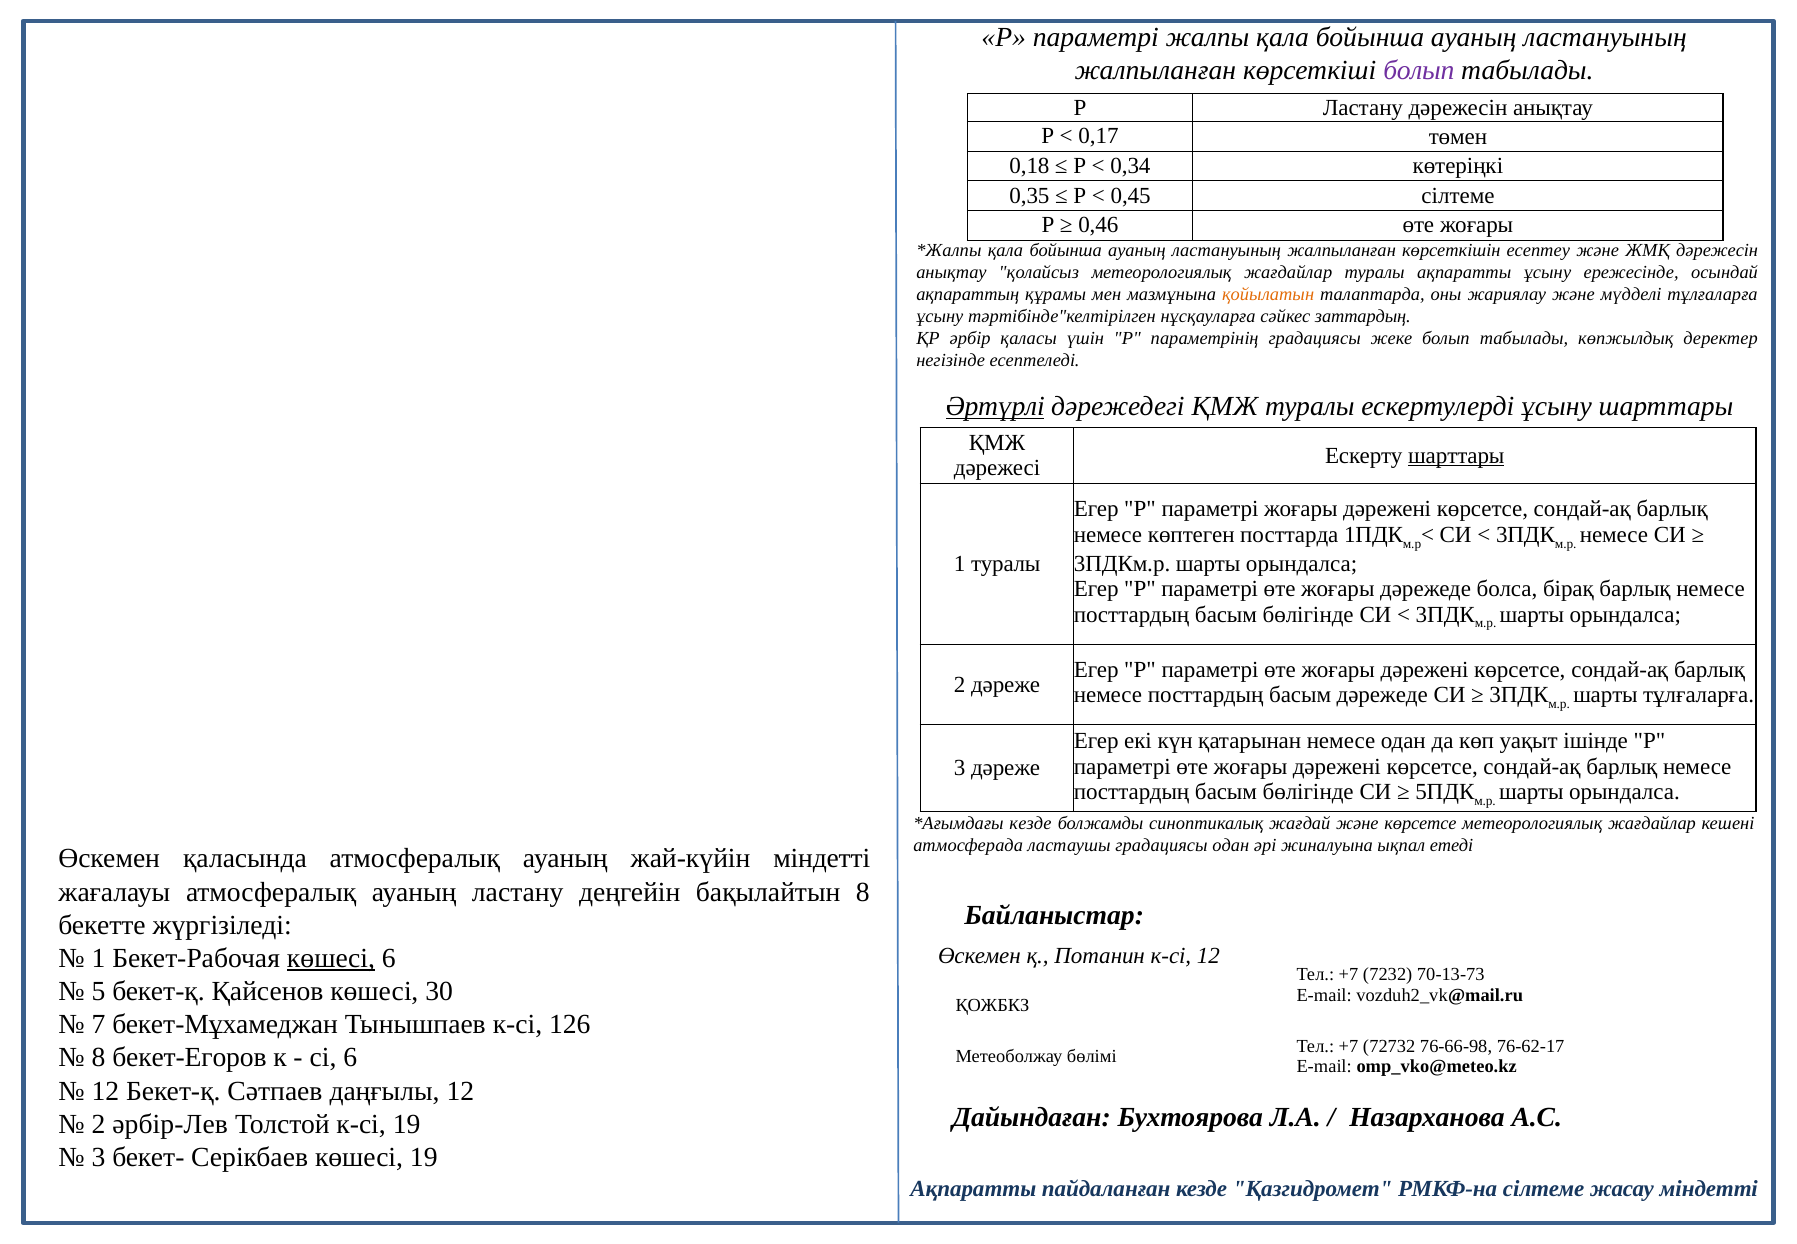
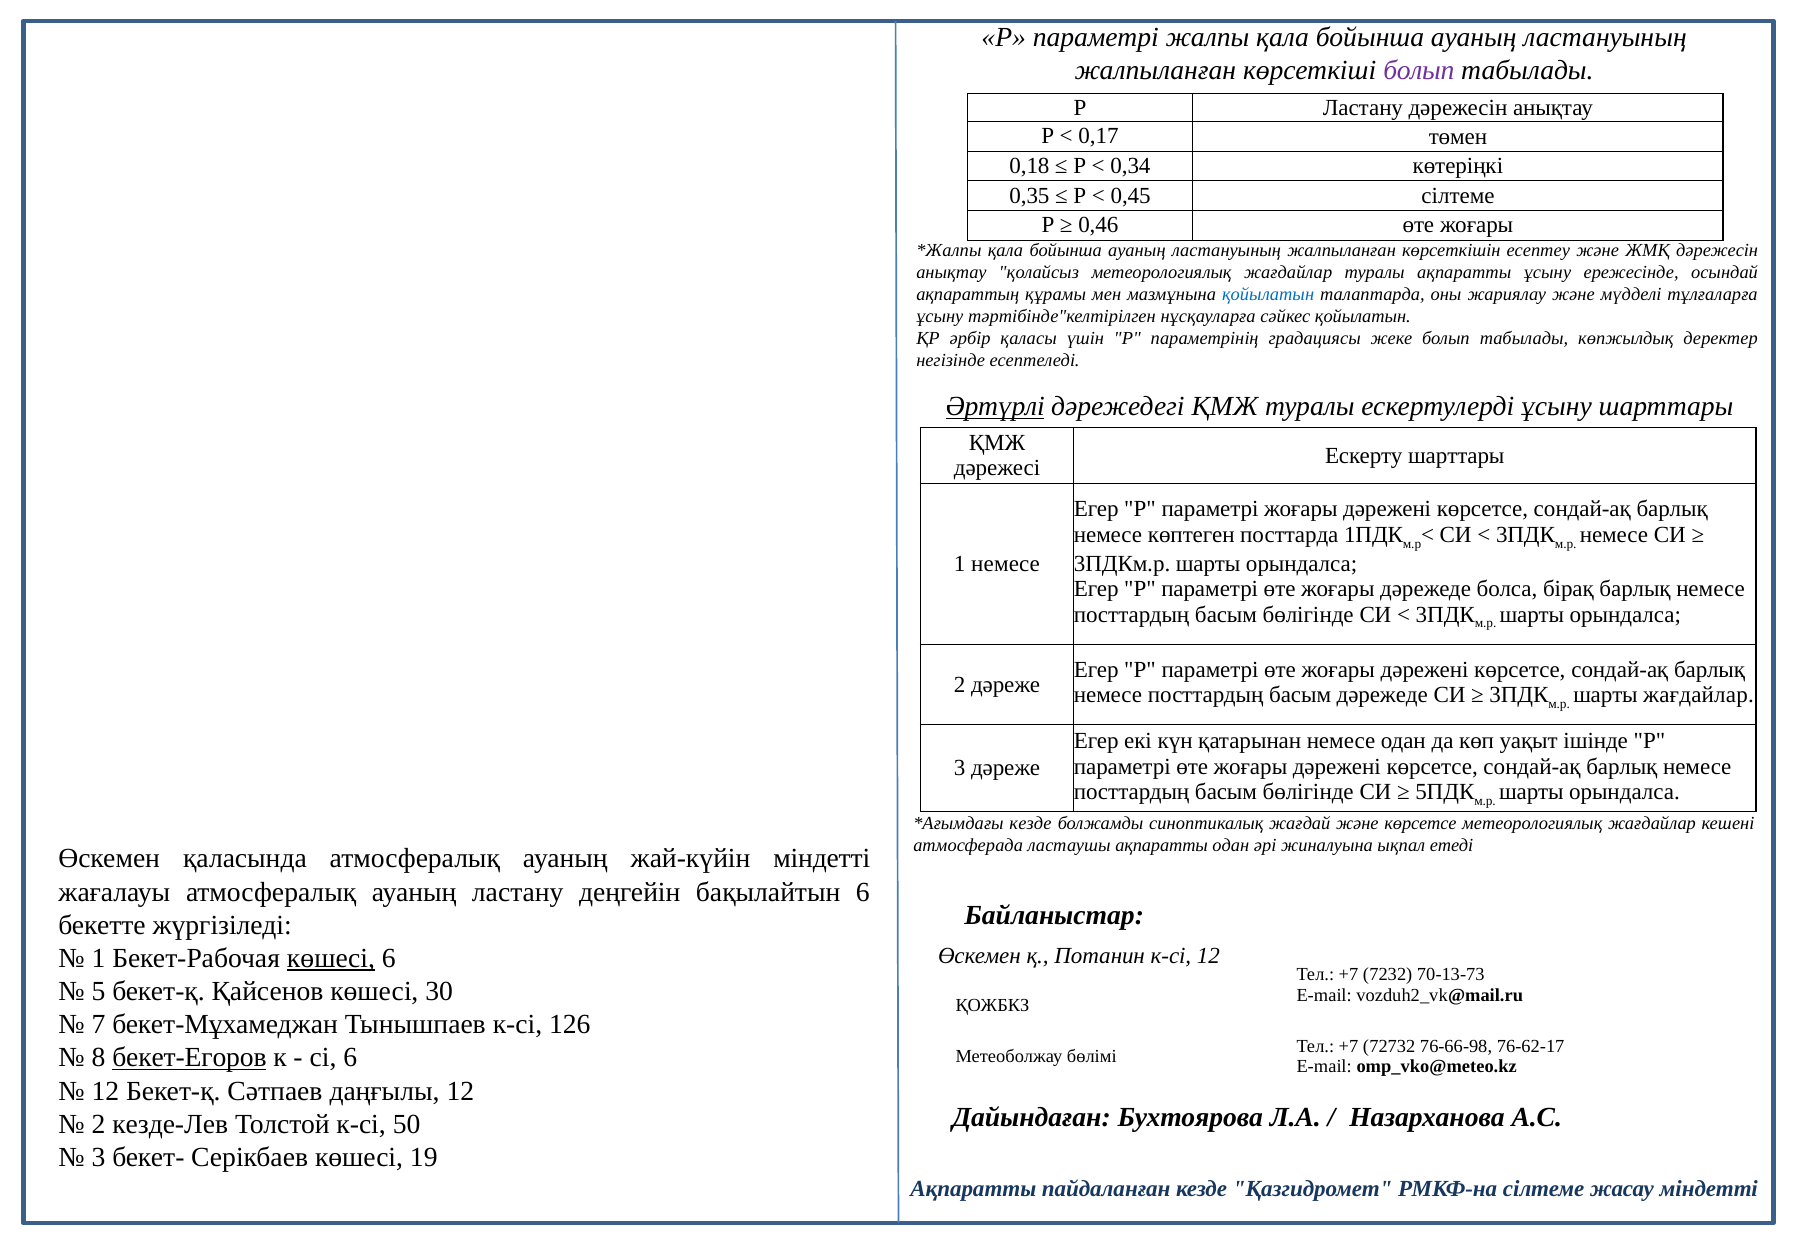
қойылатын colour: orange -> blue (1268, 294)
сәйкес заттардың: заттардың -> қойылатын (1363, 316)
шарттары underline: present -> none (1456, 456)
1 туралы: туралы -> немесе (1005, 564)
шарты тұлғаларға: тұлғаларға -> жағдайлар (1699, 695)
ластаушы градациясы: градациясы -> ақпаратты (1162, 845)
бақылайтын 8: 8 -> 6 (863, 892)
бекет-Егоров underline: none -> present (189, 1058)
әрбір-Лев: әрбір-Лев -> кезде-Лев (170, 1124)
к-сі 19: 19 -> 50 (407, 1124)
